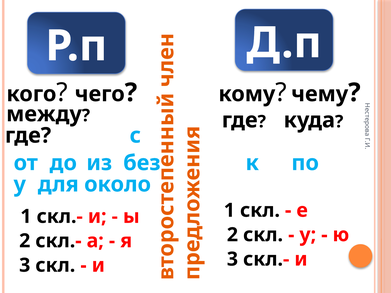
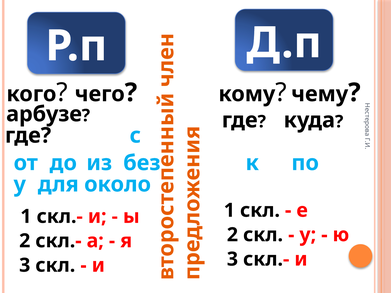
между: между -> арбузе (44, 114)
